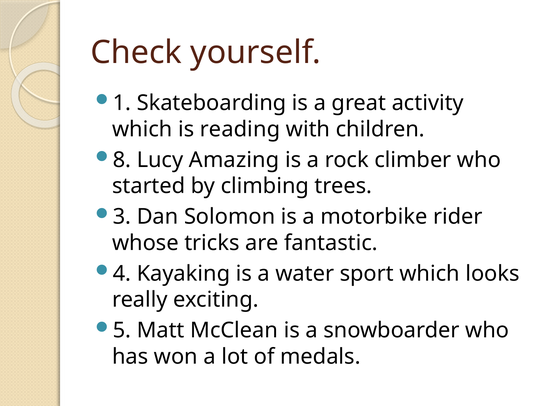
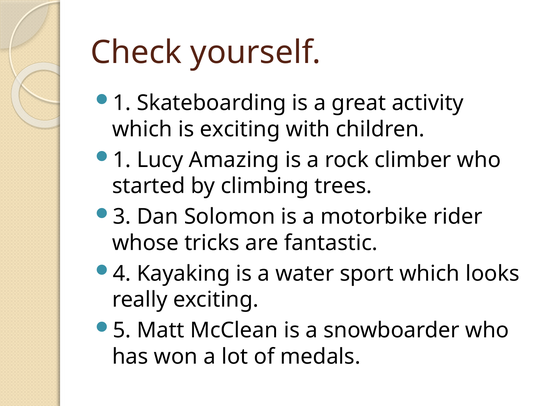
is reading: reading -> exciting (240, 129)
8: 8 -> 1 (122, 160)
